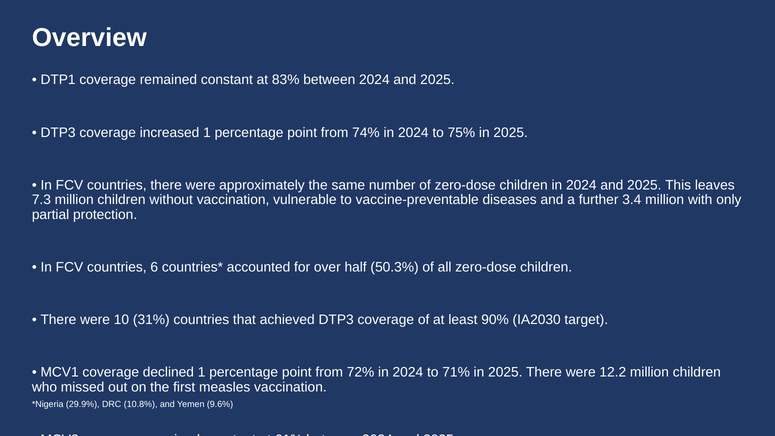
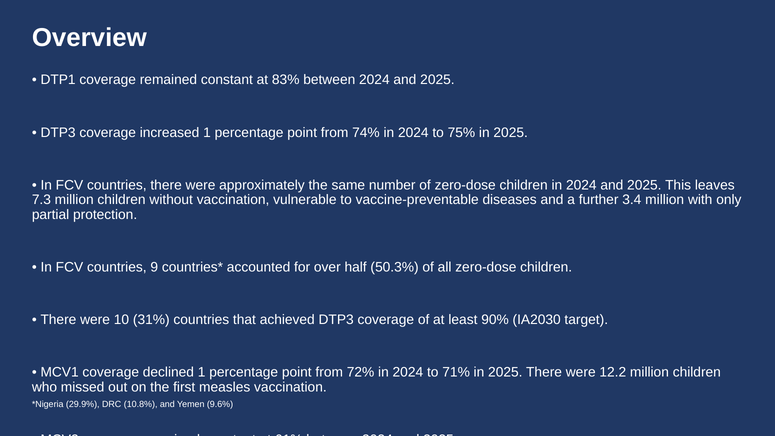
6: 6 -> 9 (154, 267)
